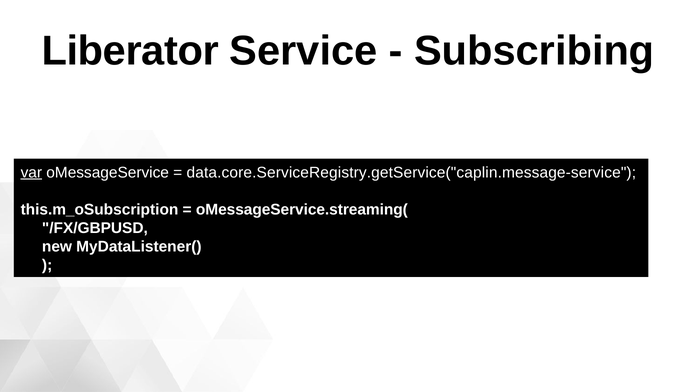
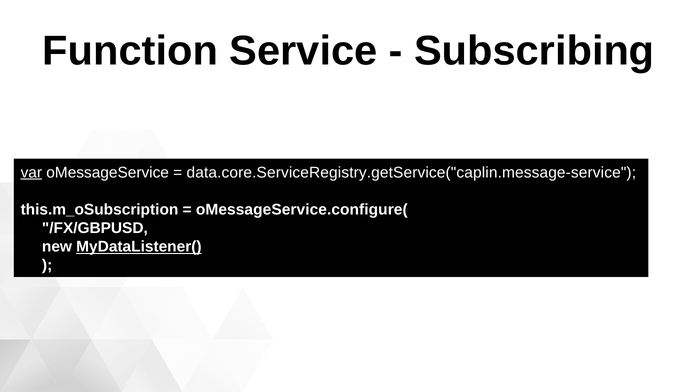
Liberator: Liberator -> Function (130, 51)
oMessageService.streaming(: oMessageService.streaming( -> oMessageService.configure( (302, 210)
MyDataListener( underline: none -> present (139, 247)
